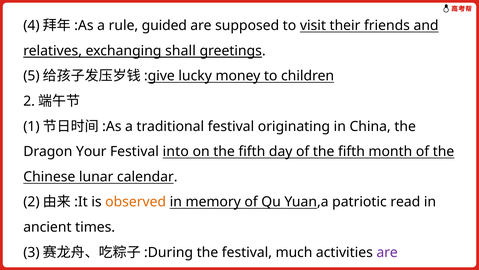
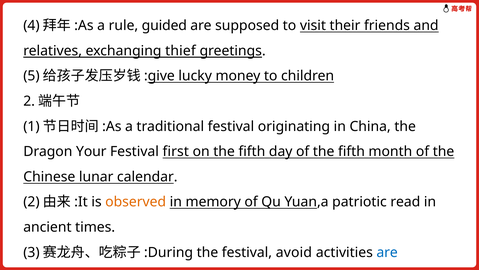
shall: shall -> thief (180, 51)
into: into -> first (176, 151)
much: much -> avoid (294, 252)
are colour: purple -> blue (387, 252)
